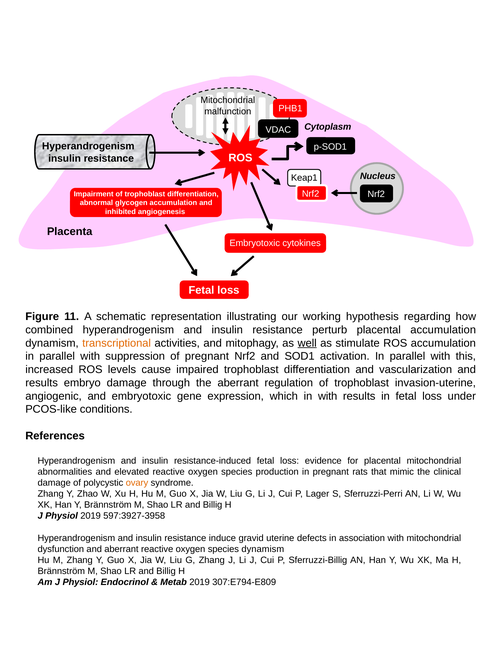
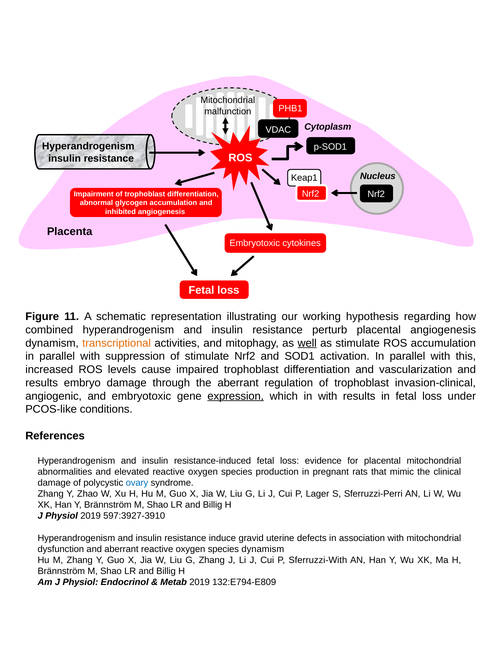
placental accumulation: accumulation -> angiogenesis (443, 330)
of pregnant: pregnant -> stimulate (207, 357)
invasion-uterine: invasion-uterine -> invasion-clinical (435, 383)
expression underline: none -> present (236, 396)
ovary colour: orange -> blue (137, 483)
597:3927-3958: 597:3927-3958 -> 597:3927-3910 (134, 516)
Sferruzzi-Billig: Sferruzzi-Billig -> Sferruzzi-With (318, 561)
307:E794-E809: 307:E794-E809 -> 132:E794-E809 (244, 583)
